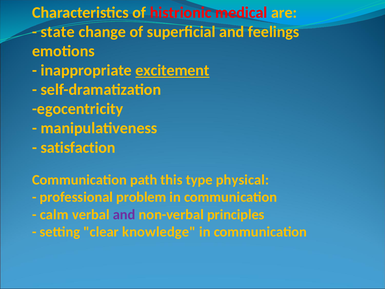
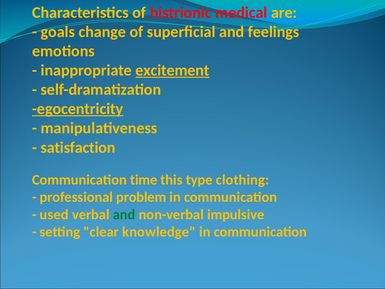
state: state -> goals (58, 32)
egocentricity underline: none -> present (78, 109)
path: path -> time (144, 180)
physical: physical -> clothing (242, 180)
calm: calm -> used (54, 214)
and colour: purple -> green (124, 214)
principles: principles -> impulsive (236, 214)
